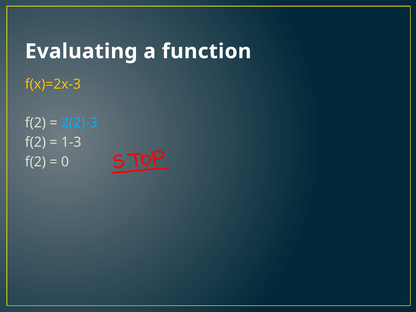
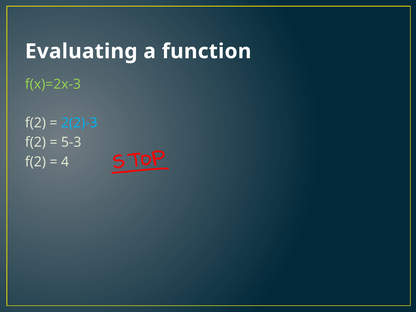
f(x)=2x-3 colour: yellow -> light green (53, 84)
1-3: 1-3 -> 5-3 (71, 142)
0: 0 -> 4 (65, 162)
